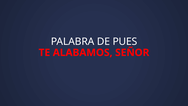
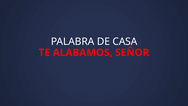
PUES: PUES -> CASA (125, 41)
